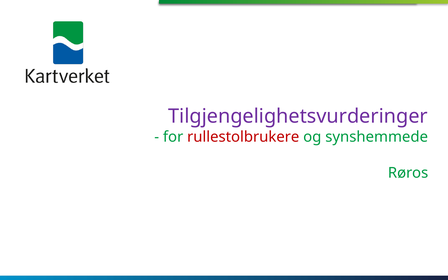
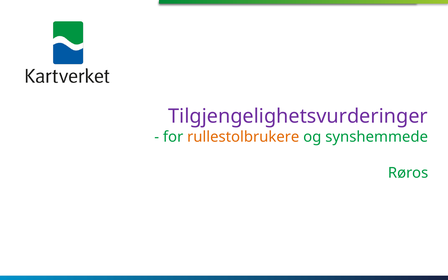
rullestolbrukere colour: red -> orange (243, 137)
